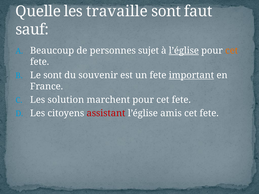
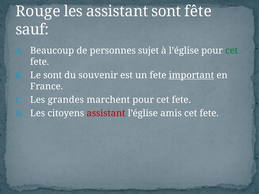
Quelle: Quelle -> Rouge (38, 11)
les travaille: travaille -> assistant (117, 11)
faut: faut -> fête (198, 11)
l’église underline: present -> none (184, 51)
cet colour: orange -> green (232, 51)
solution: solution -> grandes (66, 100)
